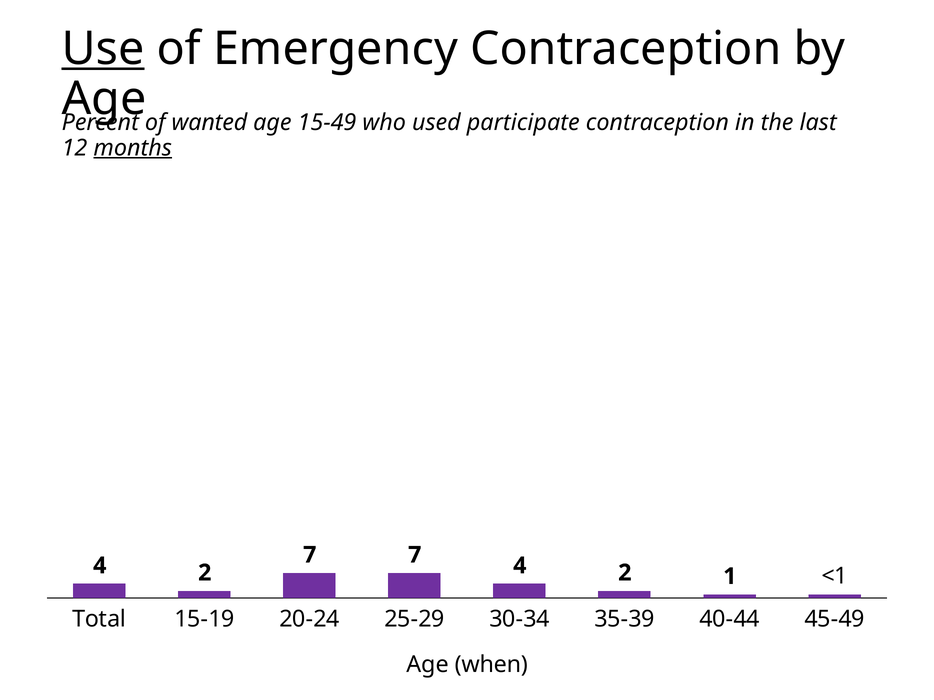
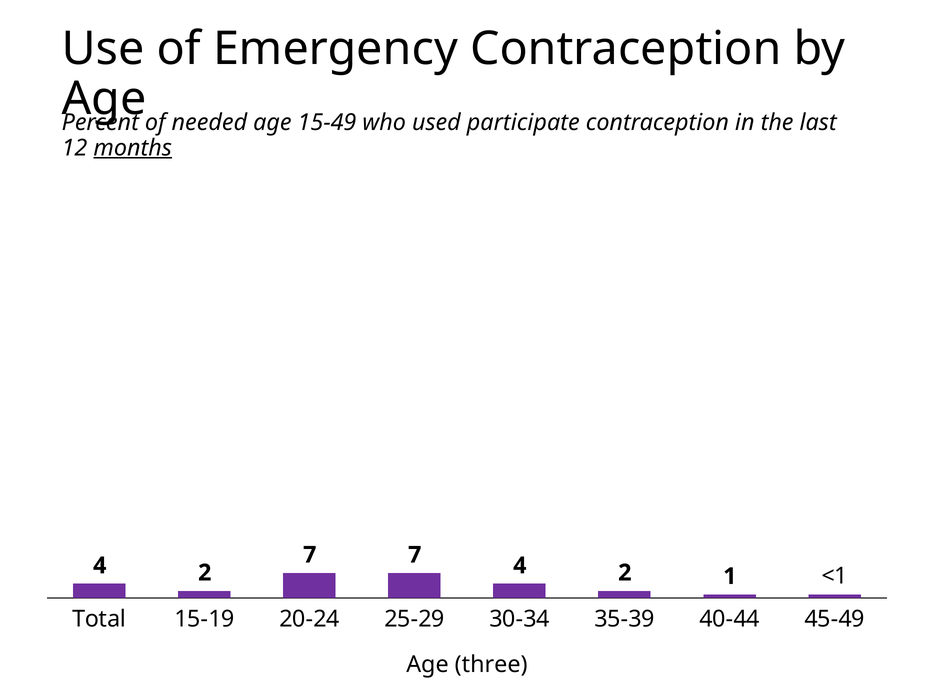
Use underline: present -> none (103, 49)
wanted: wanted -> needed (209, 123)
when: when -> three (491, 665)
